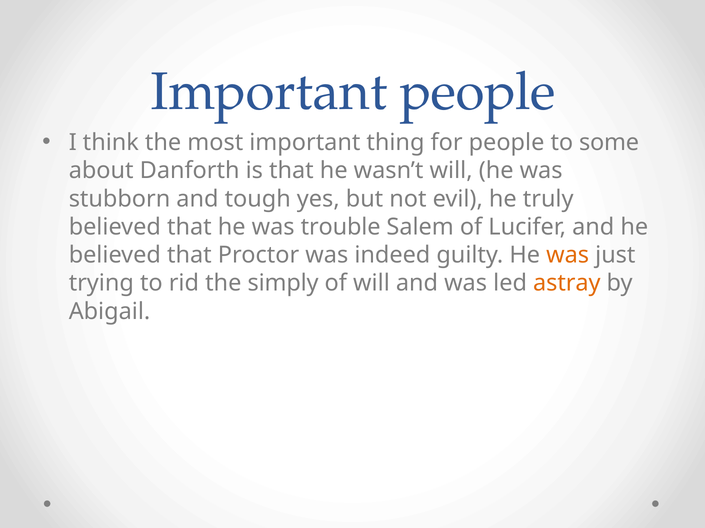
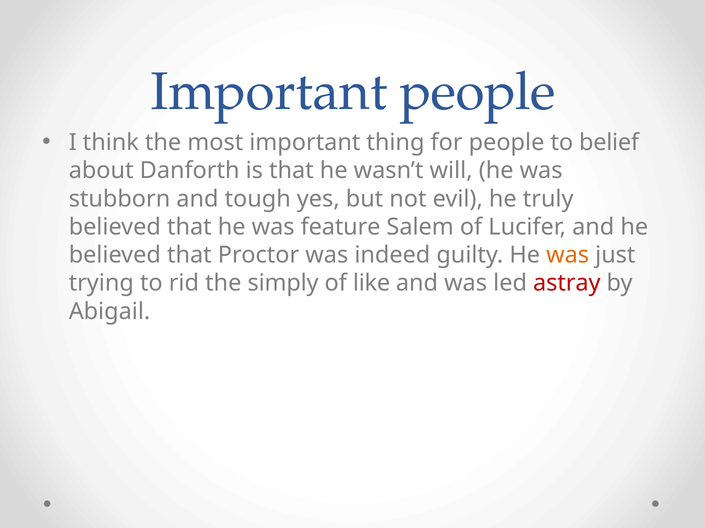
some: some -> belief (609, 143)
trouble: trouble -> feature (341, 227)
of will: will -> like (372, 284)
astray colour: orange -> red (567, 284)
